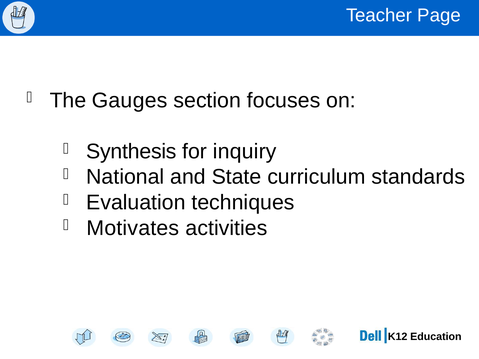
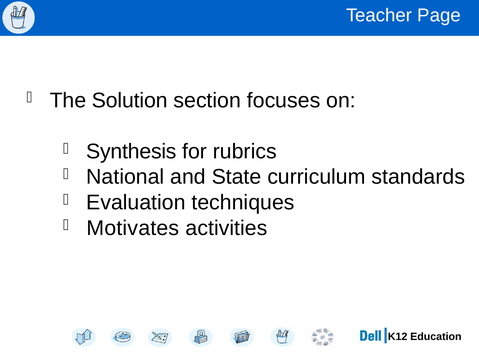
Gauges: Gauges -> Solution (130, 100)
inquiry: inquiry -> rubrics (245, 152)
